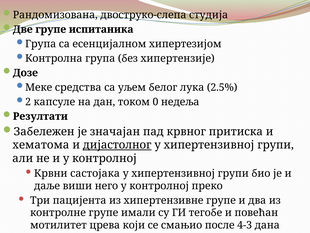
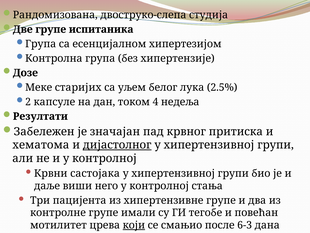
средства: средства -> старијих (78, 87)
0: 0 -> 4 (155, 102)
преко: преко -> стања (207, 185)
који underline: none -> present (134, 225)
4-3: 4-3 -> 6-3 (245, 225)
